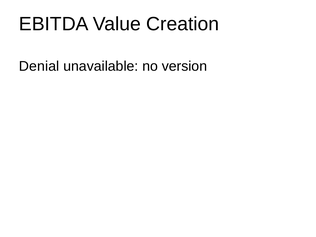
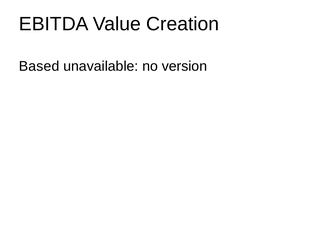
Denial: Denial -> Based (39, 66)
